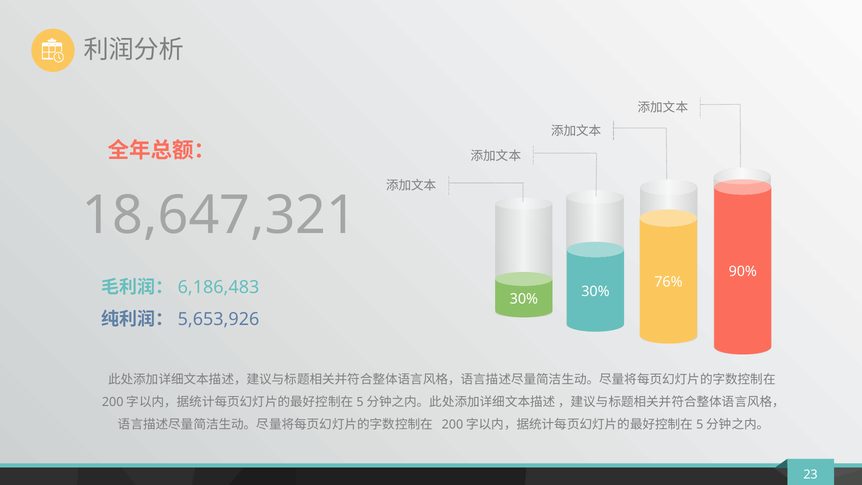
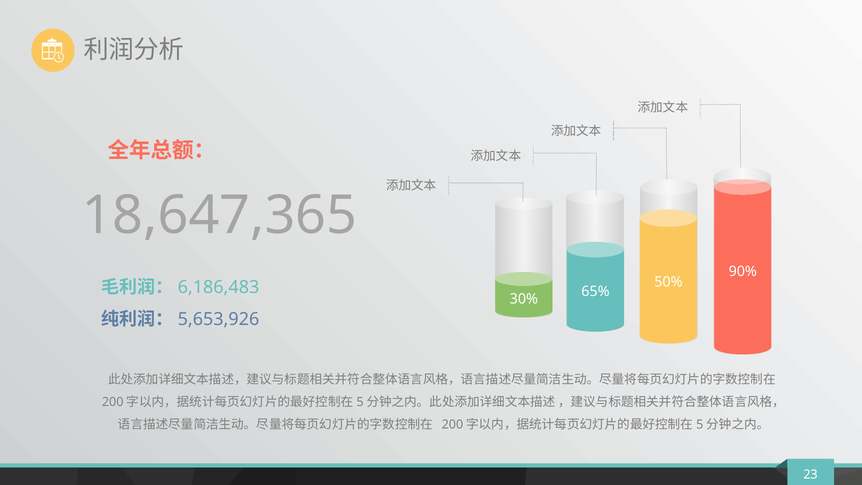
18,647,321: 18,647,321 -> 18,647,365 (219, 215)
76%: 76% -> 50% (668, 282)
30%: 30% -> 65% (595, 292)
